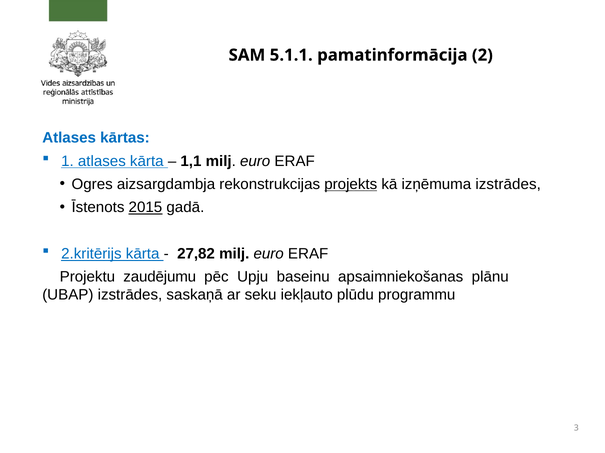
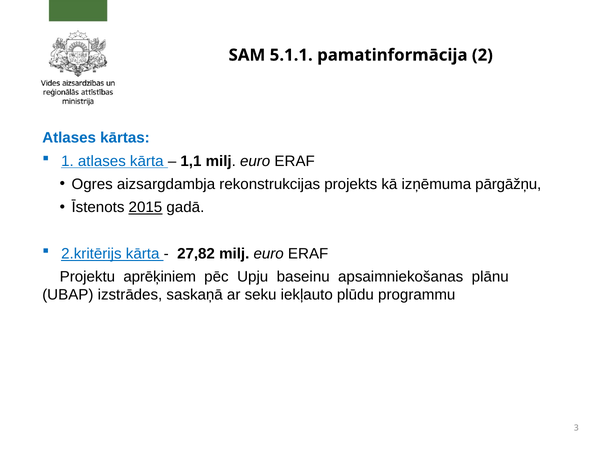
projekts underline: present -> none (351, 185)
izņēmuma izstrādes: izstrādes -> pārgāžņu (508, 185)
zaudējumu: zaudējumu -> aprēķiniem (160, 277)
